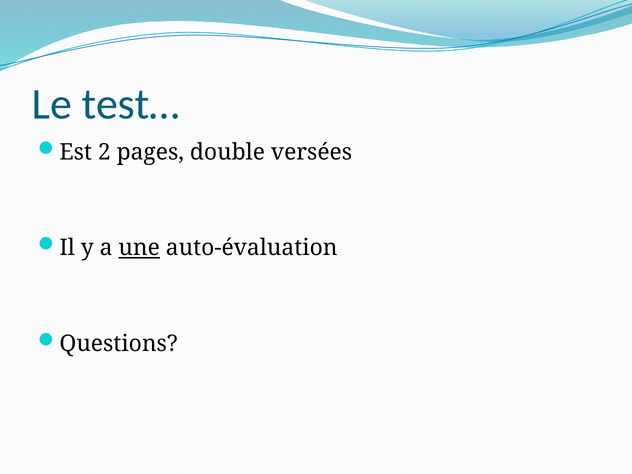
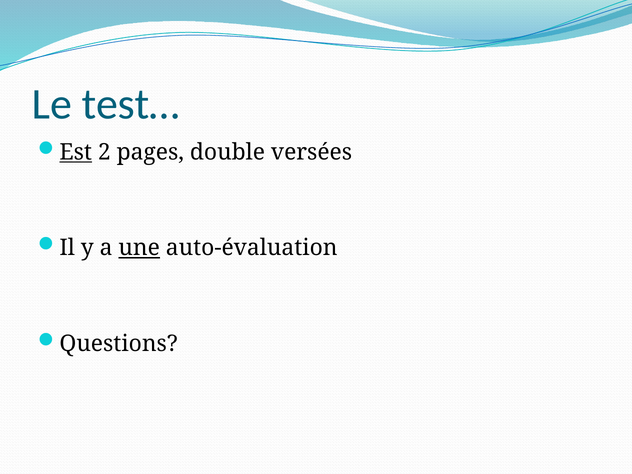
Est underline: none -> present (76, 152)
